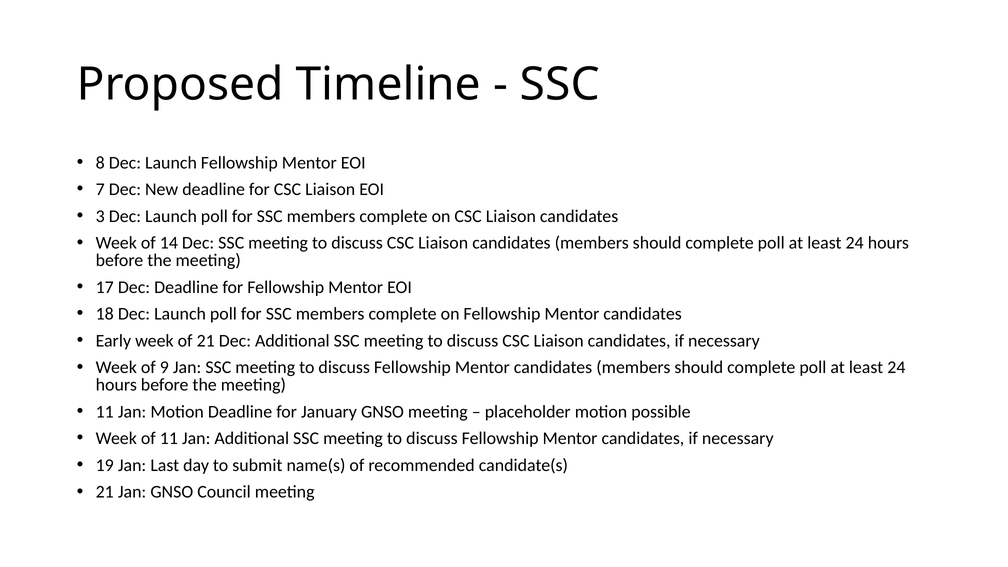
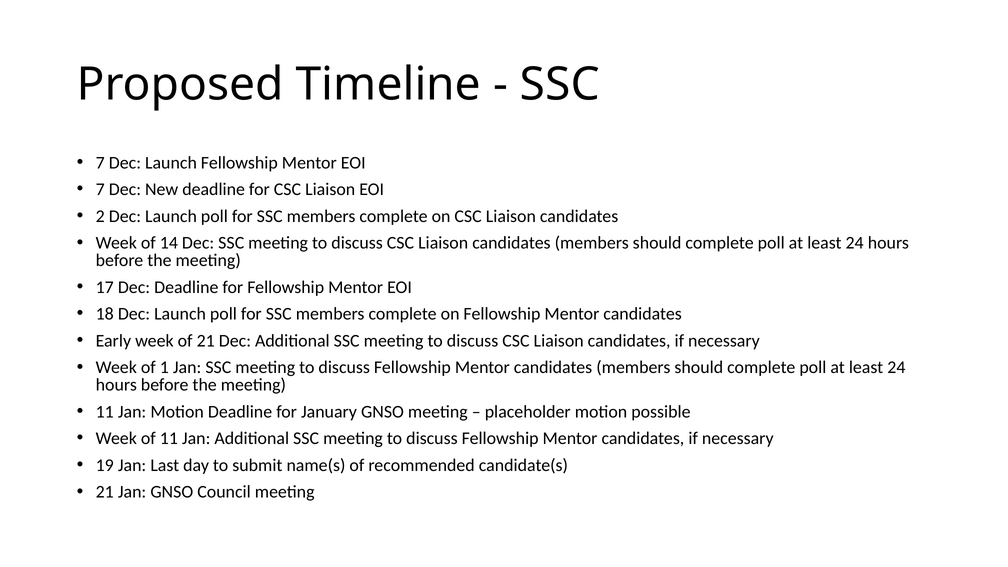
8: 8 -> 7 (100, 163)
3: 3 -> 2 (100, 216)
9: 9 -> 1 (164, 368)
